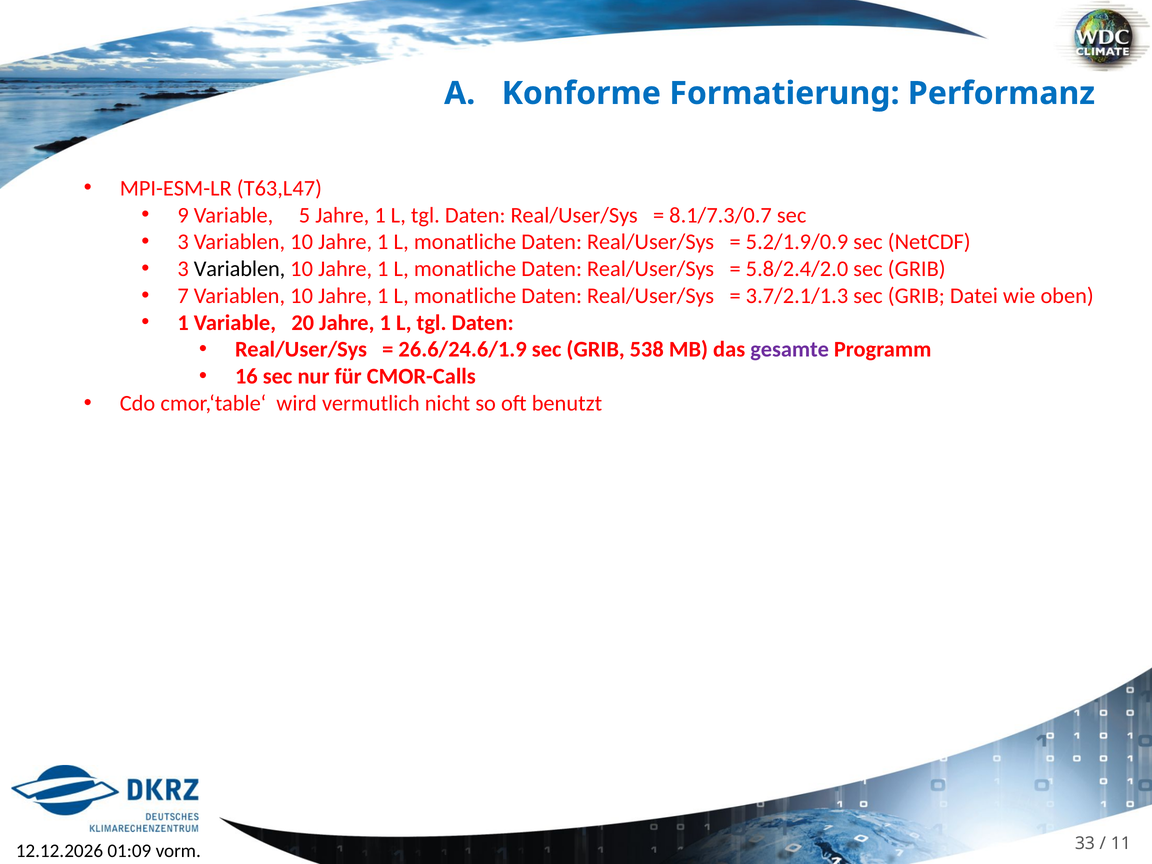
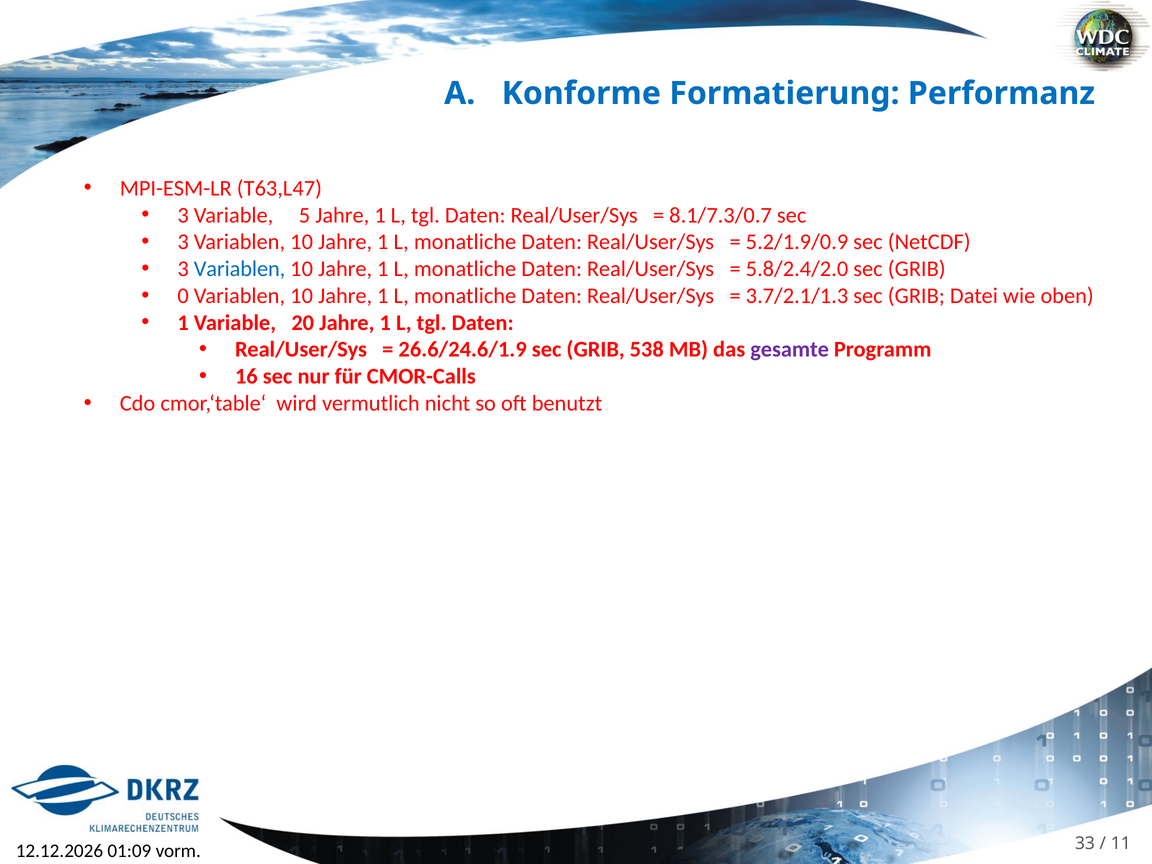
9: 9 -> 3 (183, 215)
Variablen colour: black -> blue (240, 269)
7: 7 -> 0 (183, 296)
